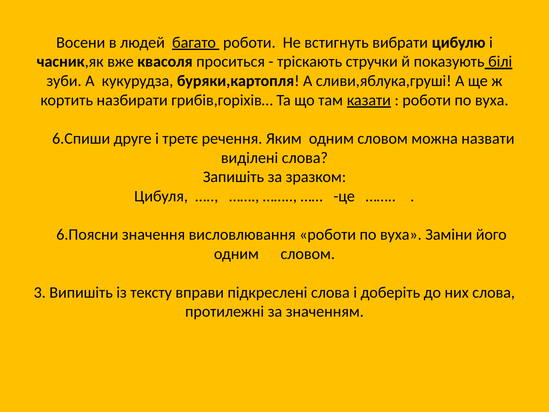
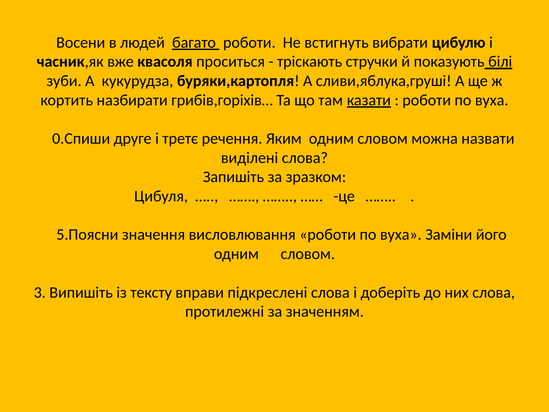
6.Спиши: 6.Спиши -> 0.Спиши (81, 138)
6.Поясни: 6.Поясни -> 5.Поясни (87, 235)
